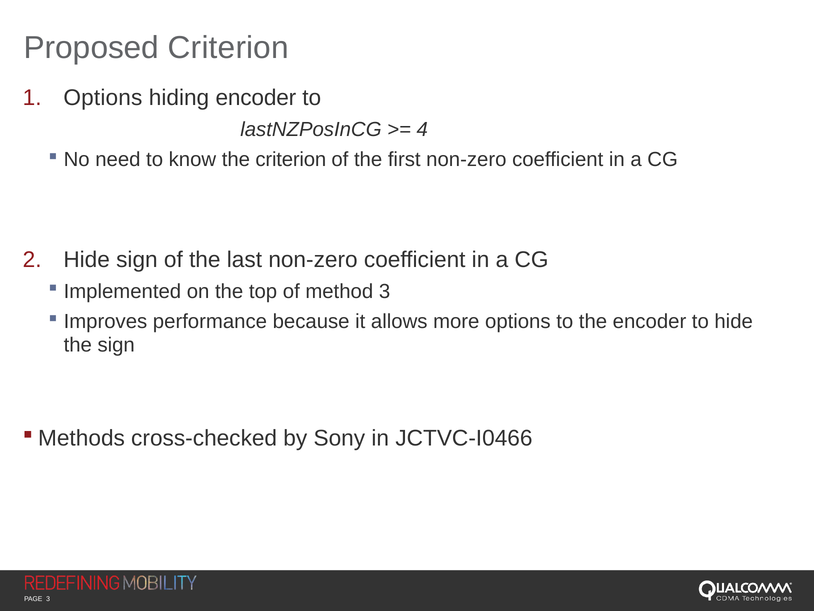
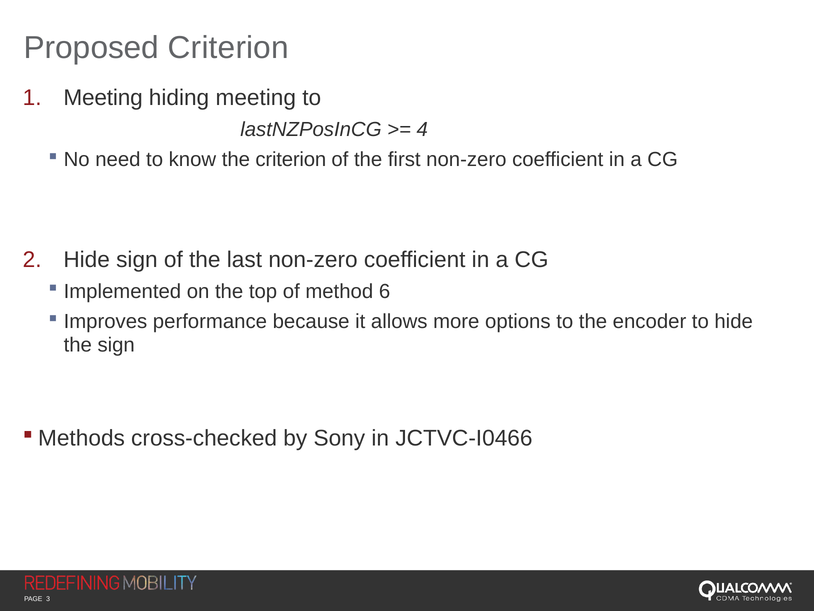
1 Options: Options -> Meeting (103, 98)
hiding encoder: encoder -> meeting (256, 98)
method 3: 3 -> 6 (385, 291)
